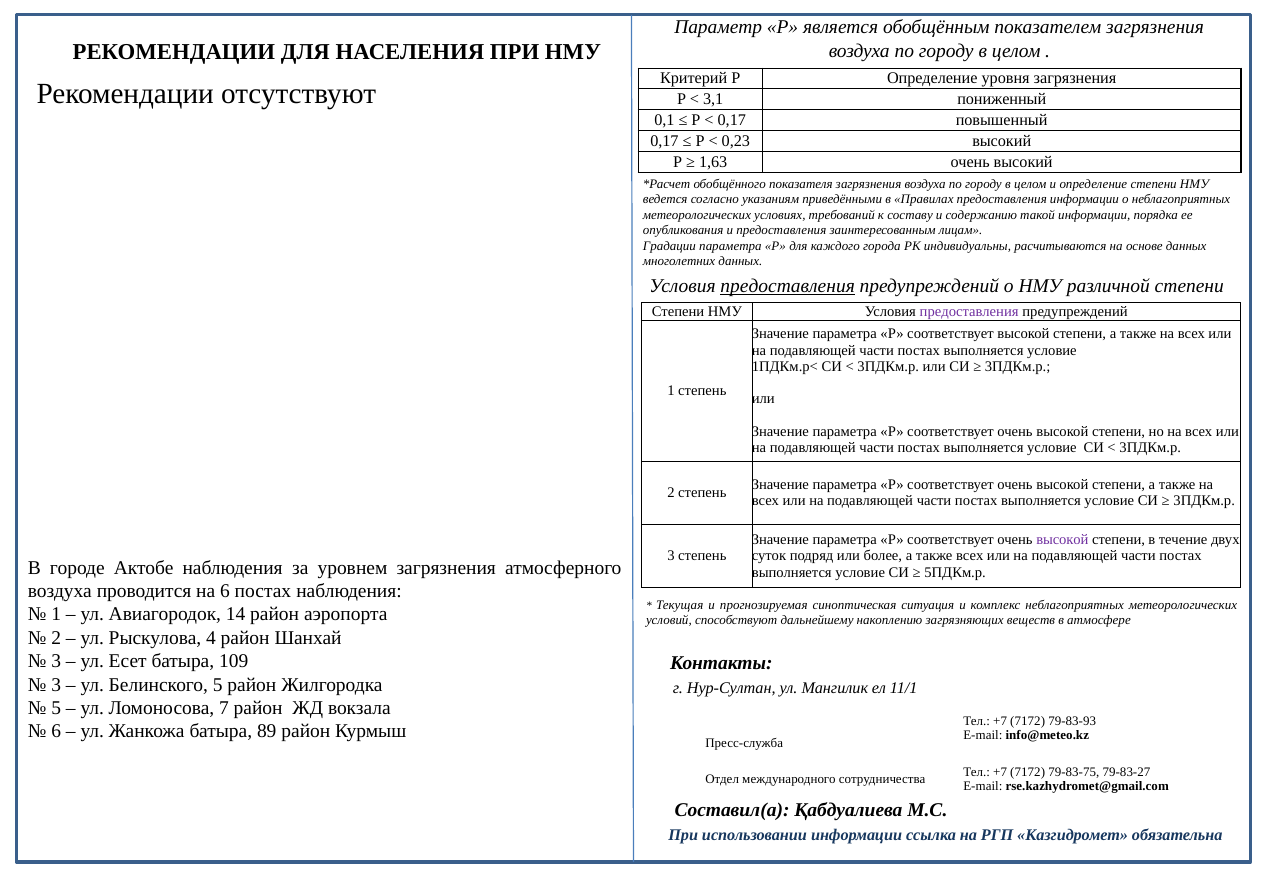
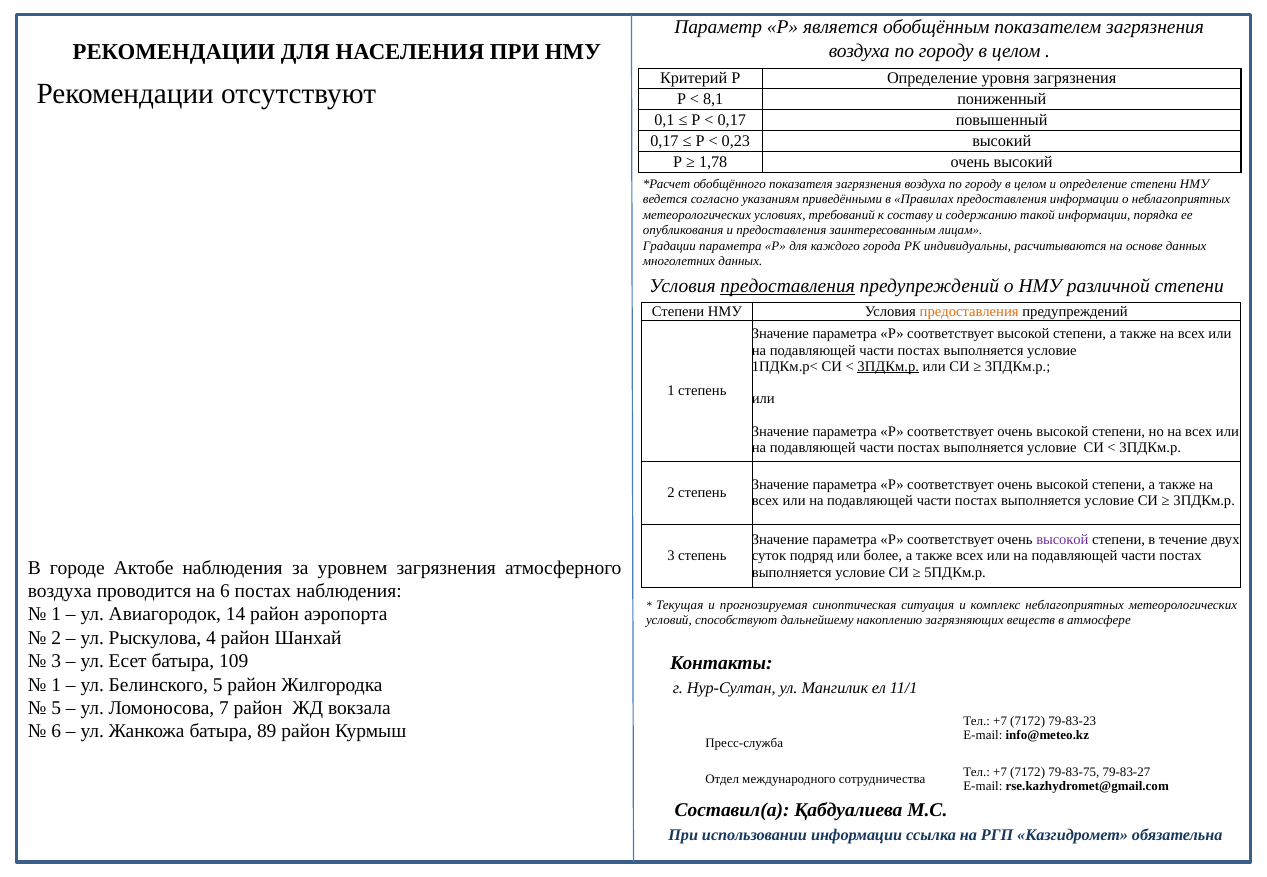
3,1: 3,1 -> 8,1 (713, 99)
1,63: 1,63 -> 1,78 (713, 162)
предоставления colour: purple -> orange (969, 312)
3ПДКм.р underline: none -> present (888, 366)
3: 3 -> 1 (56, 685)
79-83-93: 79-83-93 -> 79-83-23 (1072, 721)
